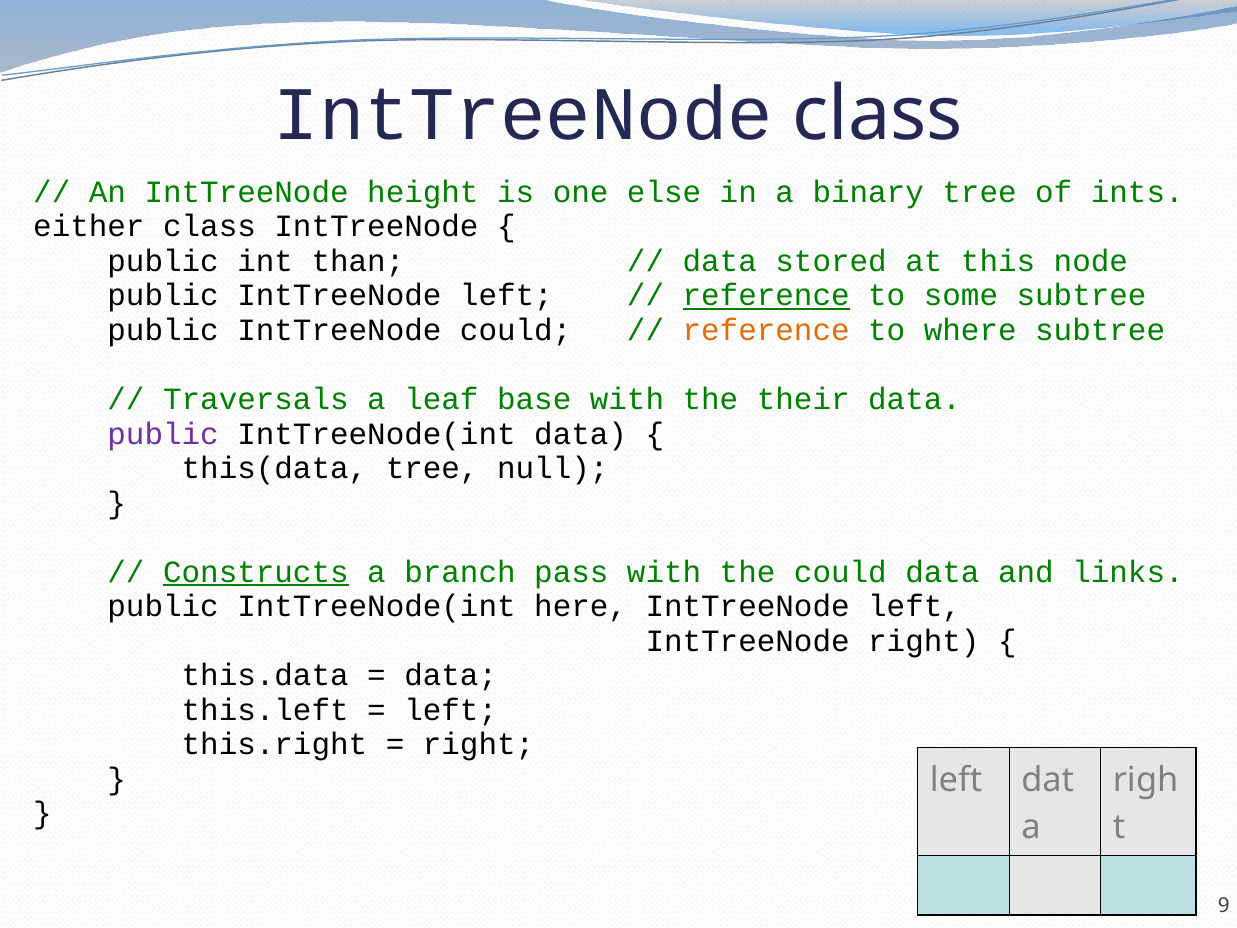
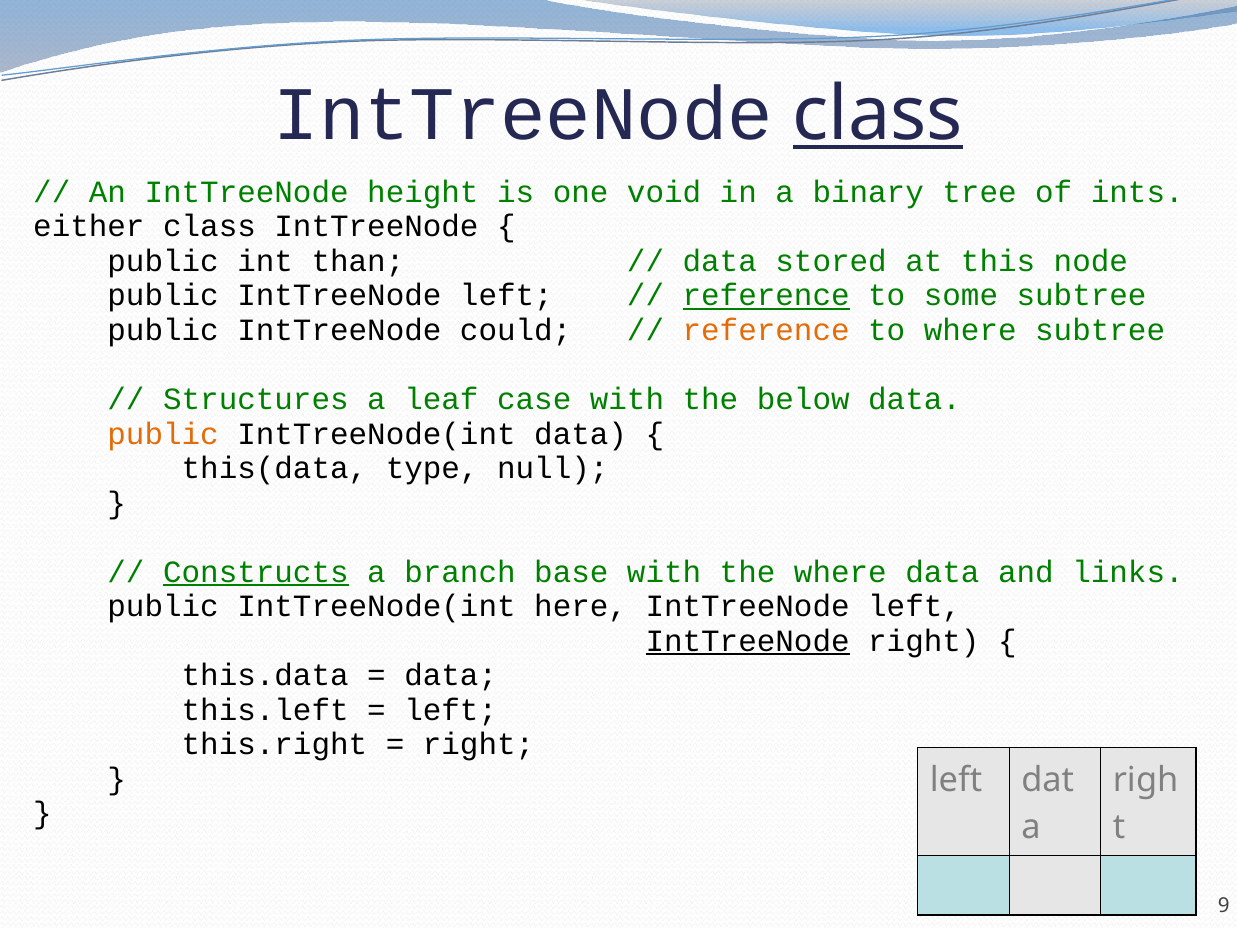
class underline: none -> present (878, 115)
else: else -> void (664, 192)
Traversals: Traversals -> Structures (256, 399)
base: base -> case (534, 399)
their: their -> below (803, 399)
public colour: purple -> orange (163, 434)
this(data tree: tree -> type (432, 468)
pass: pass -> base (571, 572)
the could: could -> where (840, 572)
IntTreeNode underline: none -> present (748, 641)
